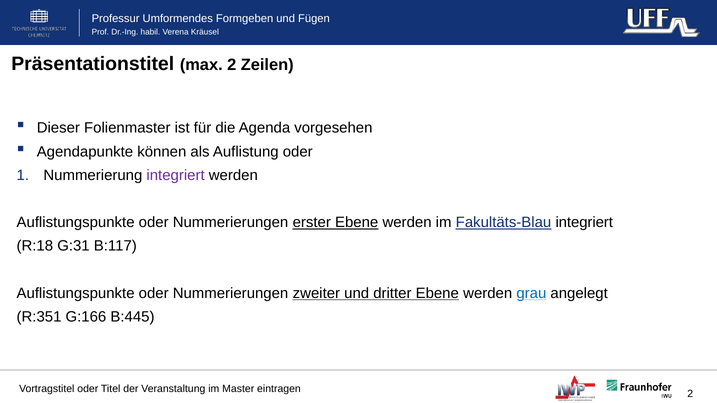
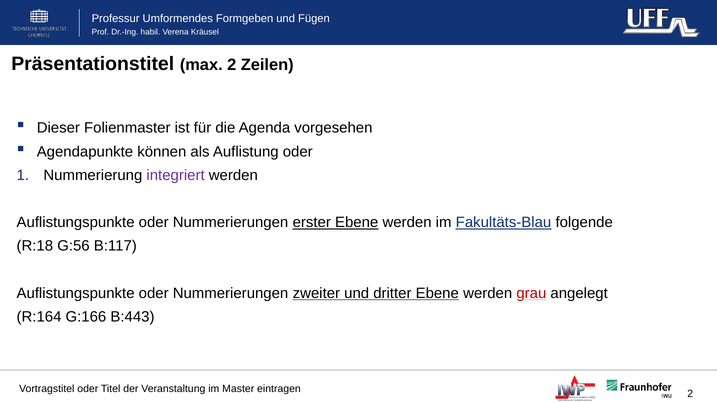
Fakultäts-Blau integriert: integriert -> folgende (584, 223)
G:31: G:31 -> G:56 (73, 246)
grau colour: blue -> red (531, 293)
R:351: R:351 -> R:164 (39, 317)
B:445: B:445 -> B:443 (132, 317)
